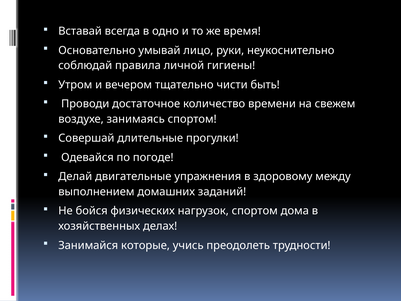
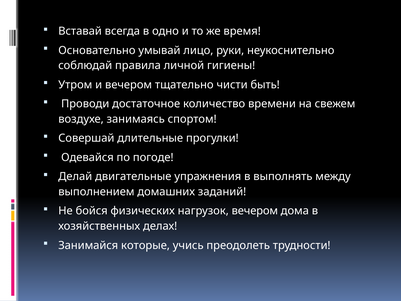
здоровому: здоровому -> выполнять (283, 176)
нагрузок спортом: спортом -> вечером (255, 211)
